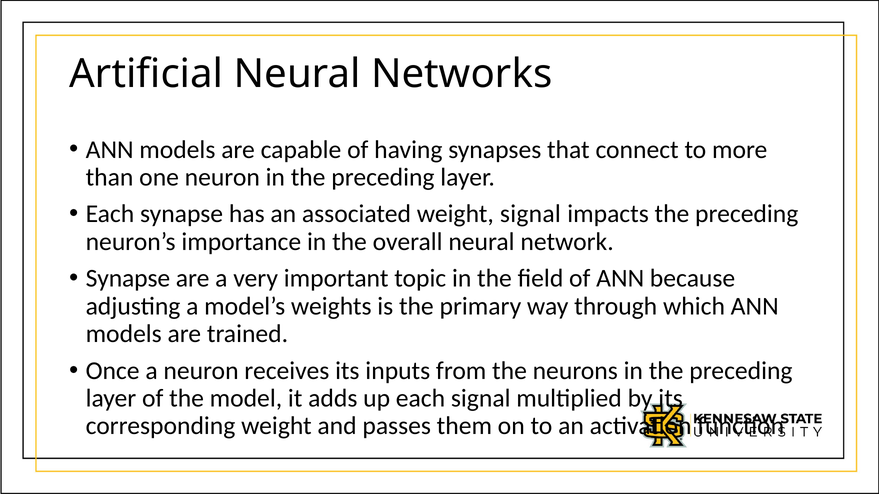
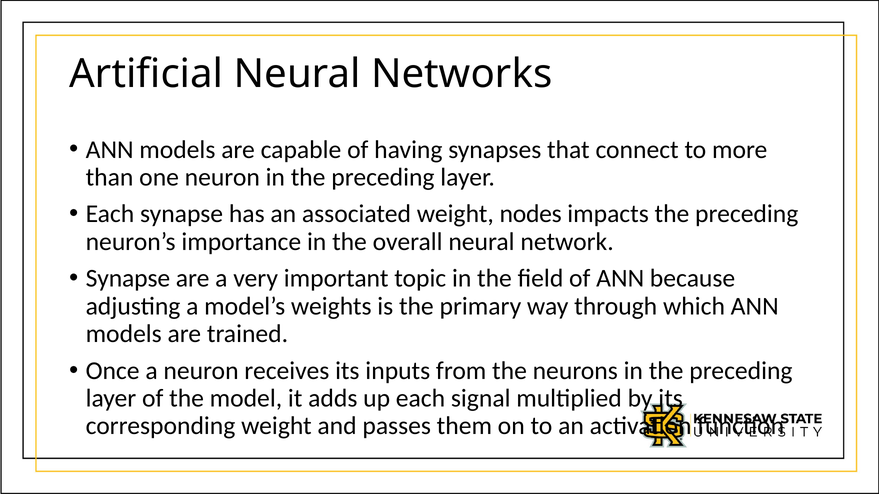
weight signal: signal -> nodes (531, 214)
